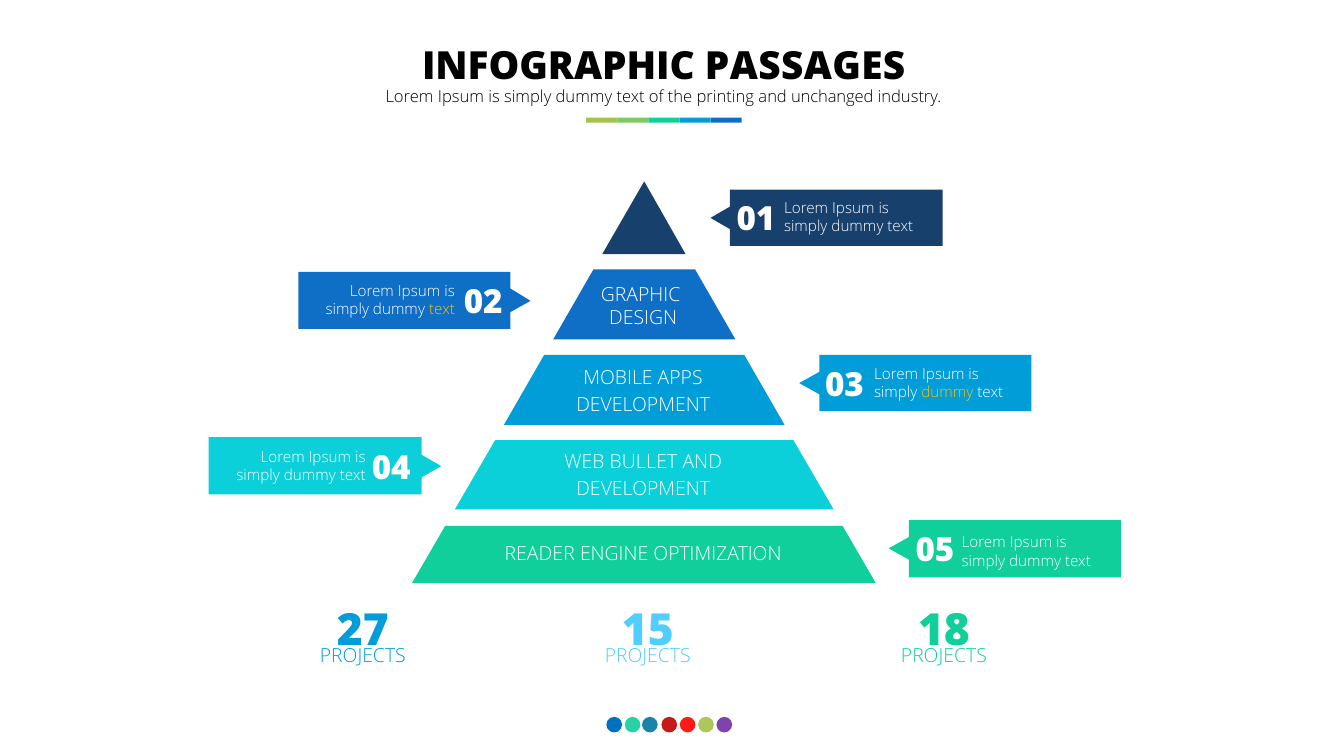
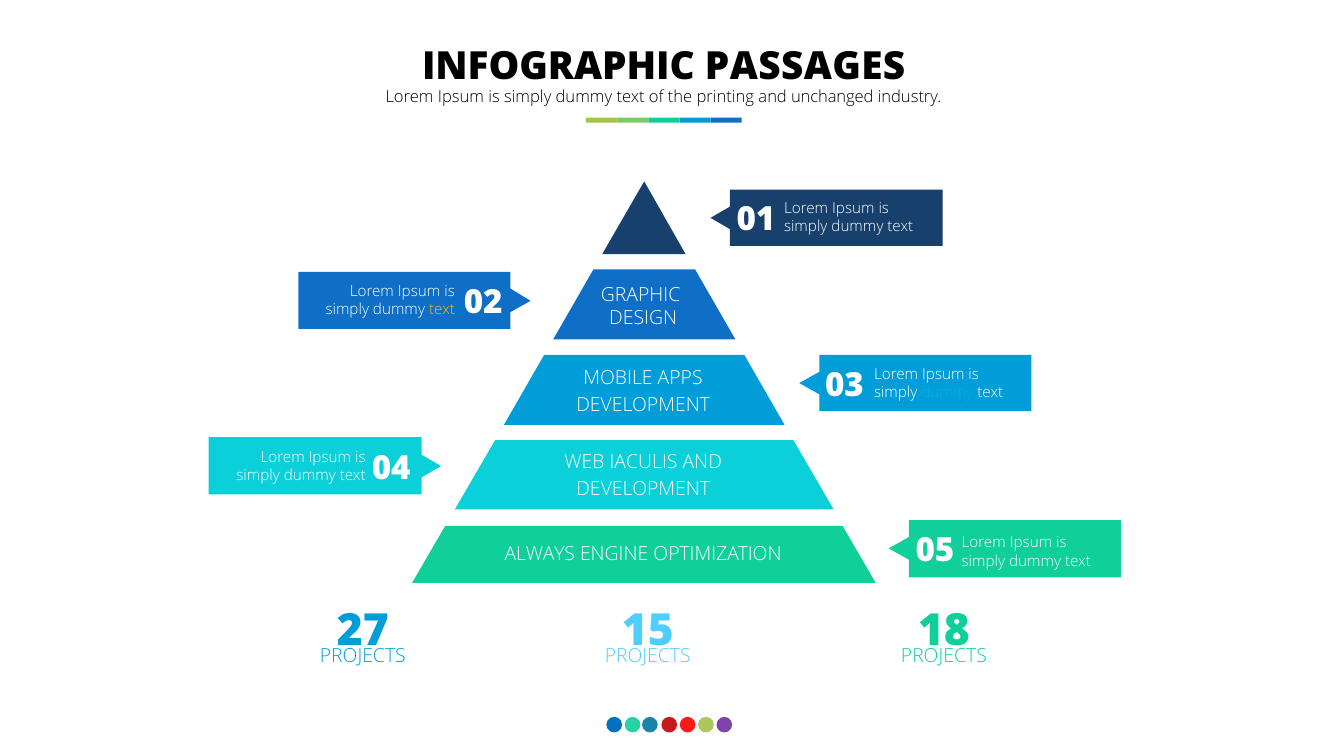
dummy colour: yellow -> light blue (947, 393)
BULLET: BULLET -> IACULIS (643, 462)
READER: READER -> ALWAYS (540, 554)
